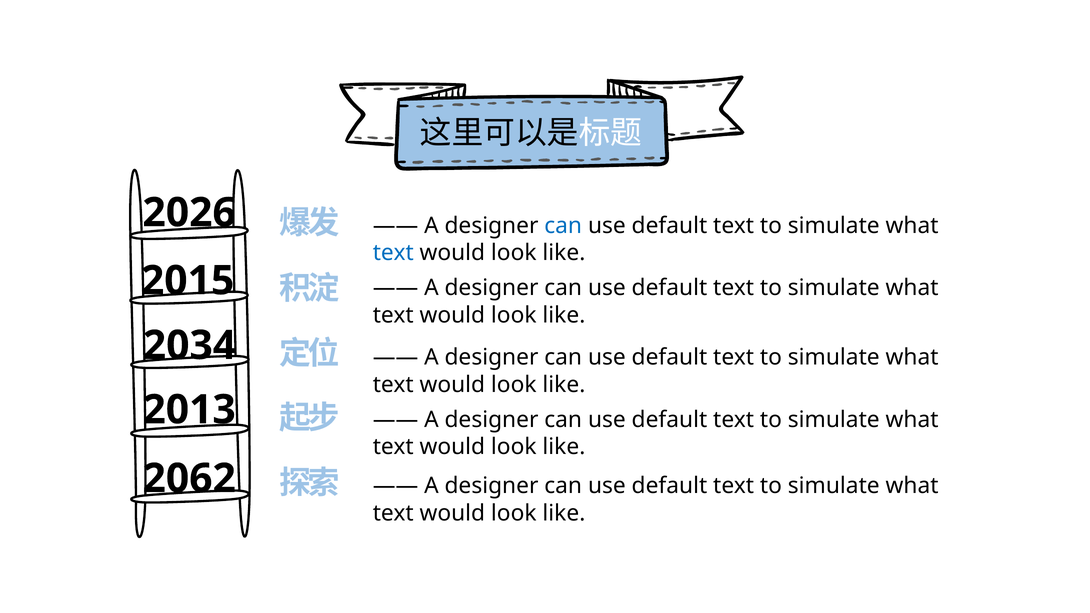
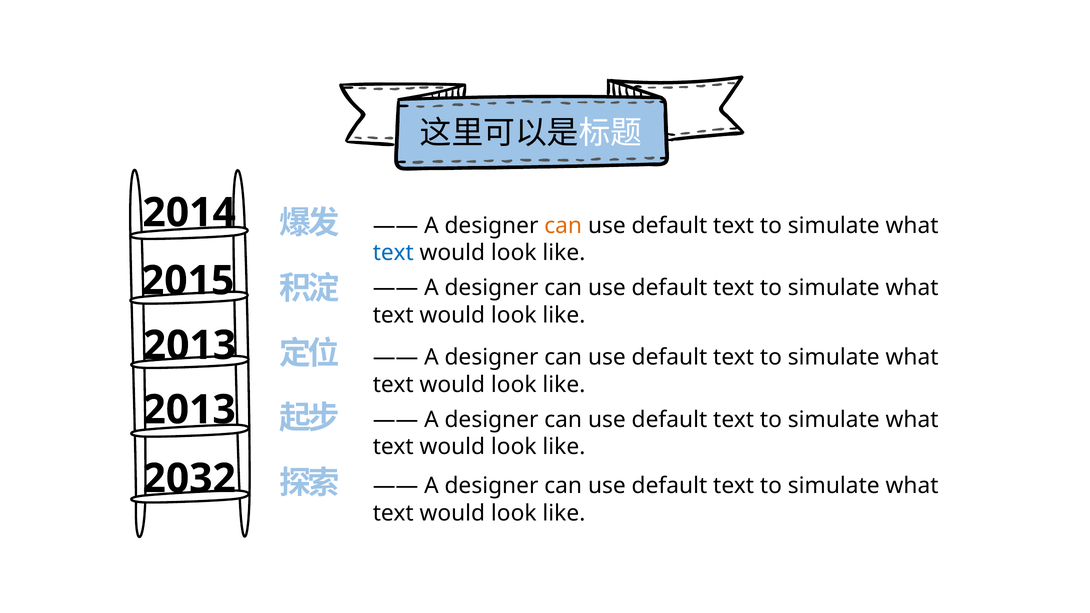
2026: 2026 -> 2014 (189, 213)
can colour: blue -> orange (563, 226)
2034: 2034 -> 2013 (190, 346)
2062: 2062 -> 2032 (189, 479)
